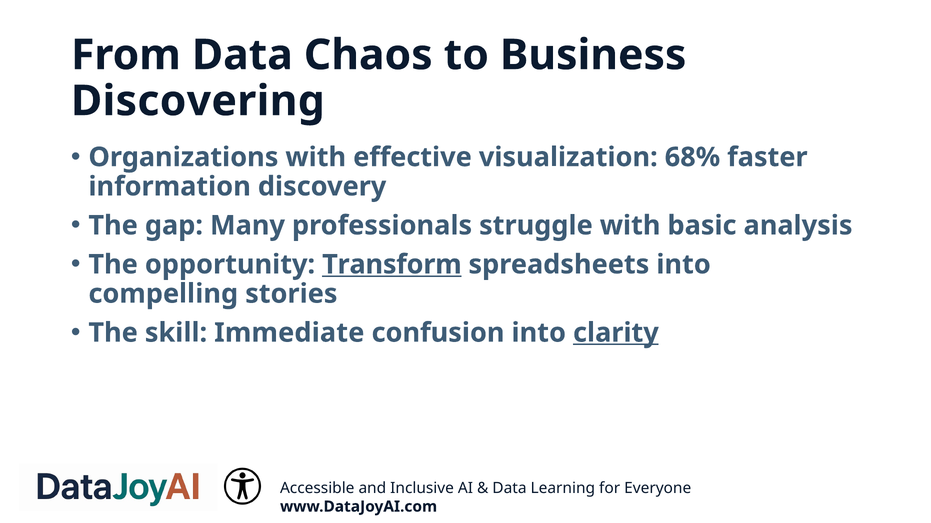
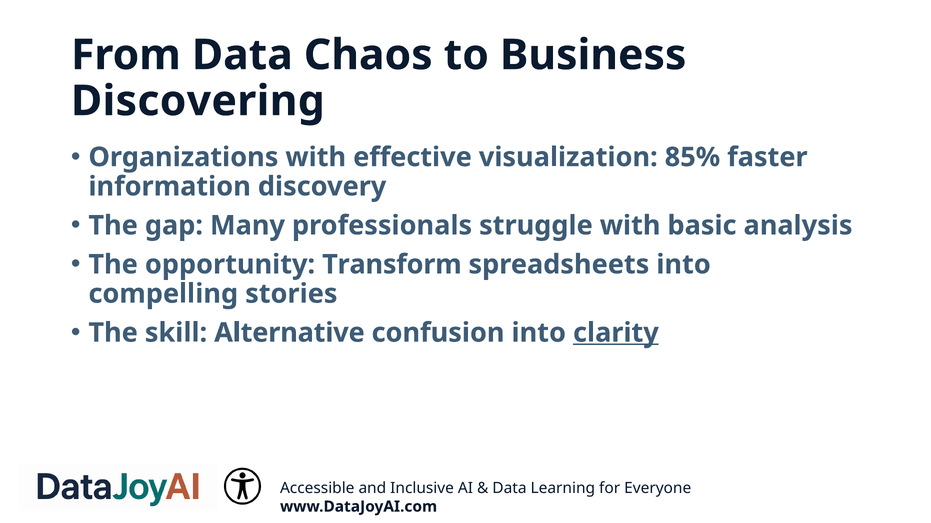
68%: 68% -> 85% (692, 157)
Transform underline: present -> none (392, 265)
Immediate: Immediate -> Alternative (289, 333)
